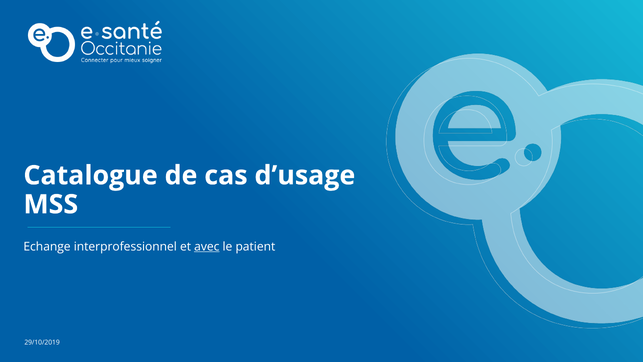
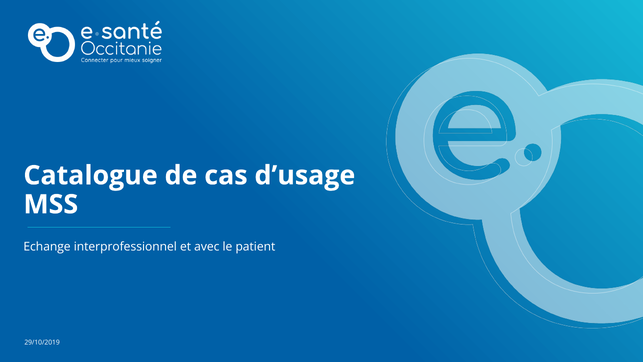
avec underline: present -> none (207, 246)
